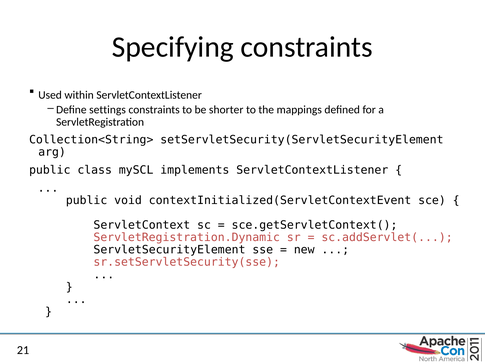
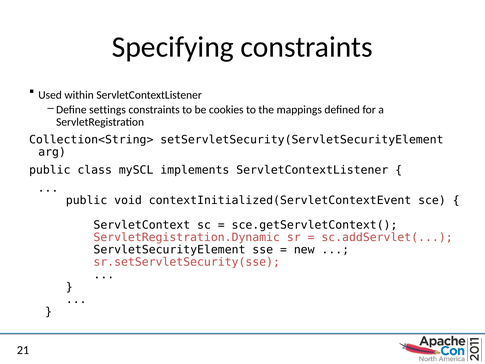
shorter: shorter -> cookies (226, 110)
